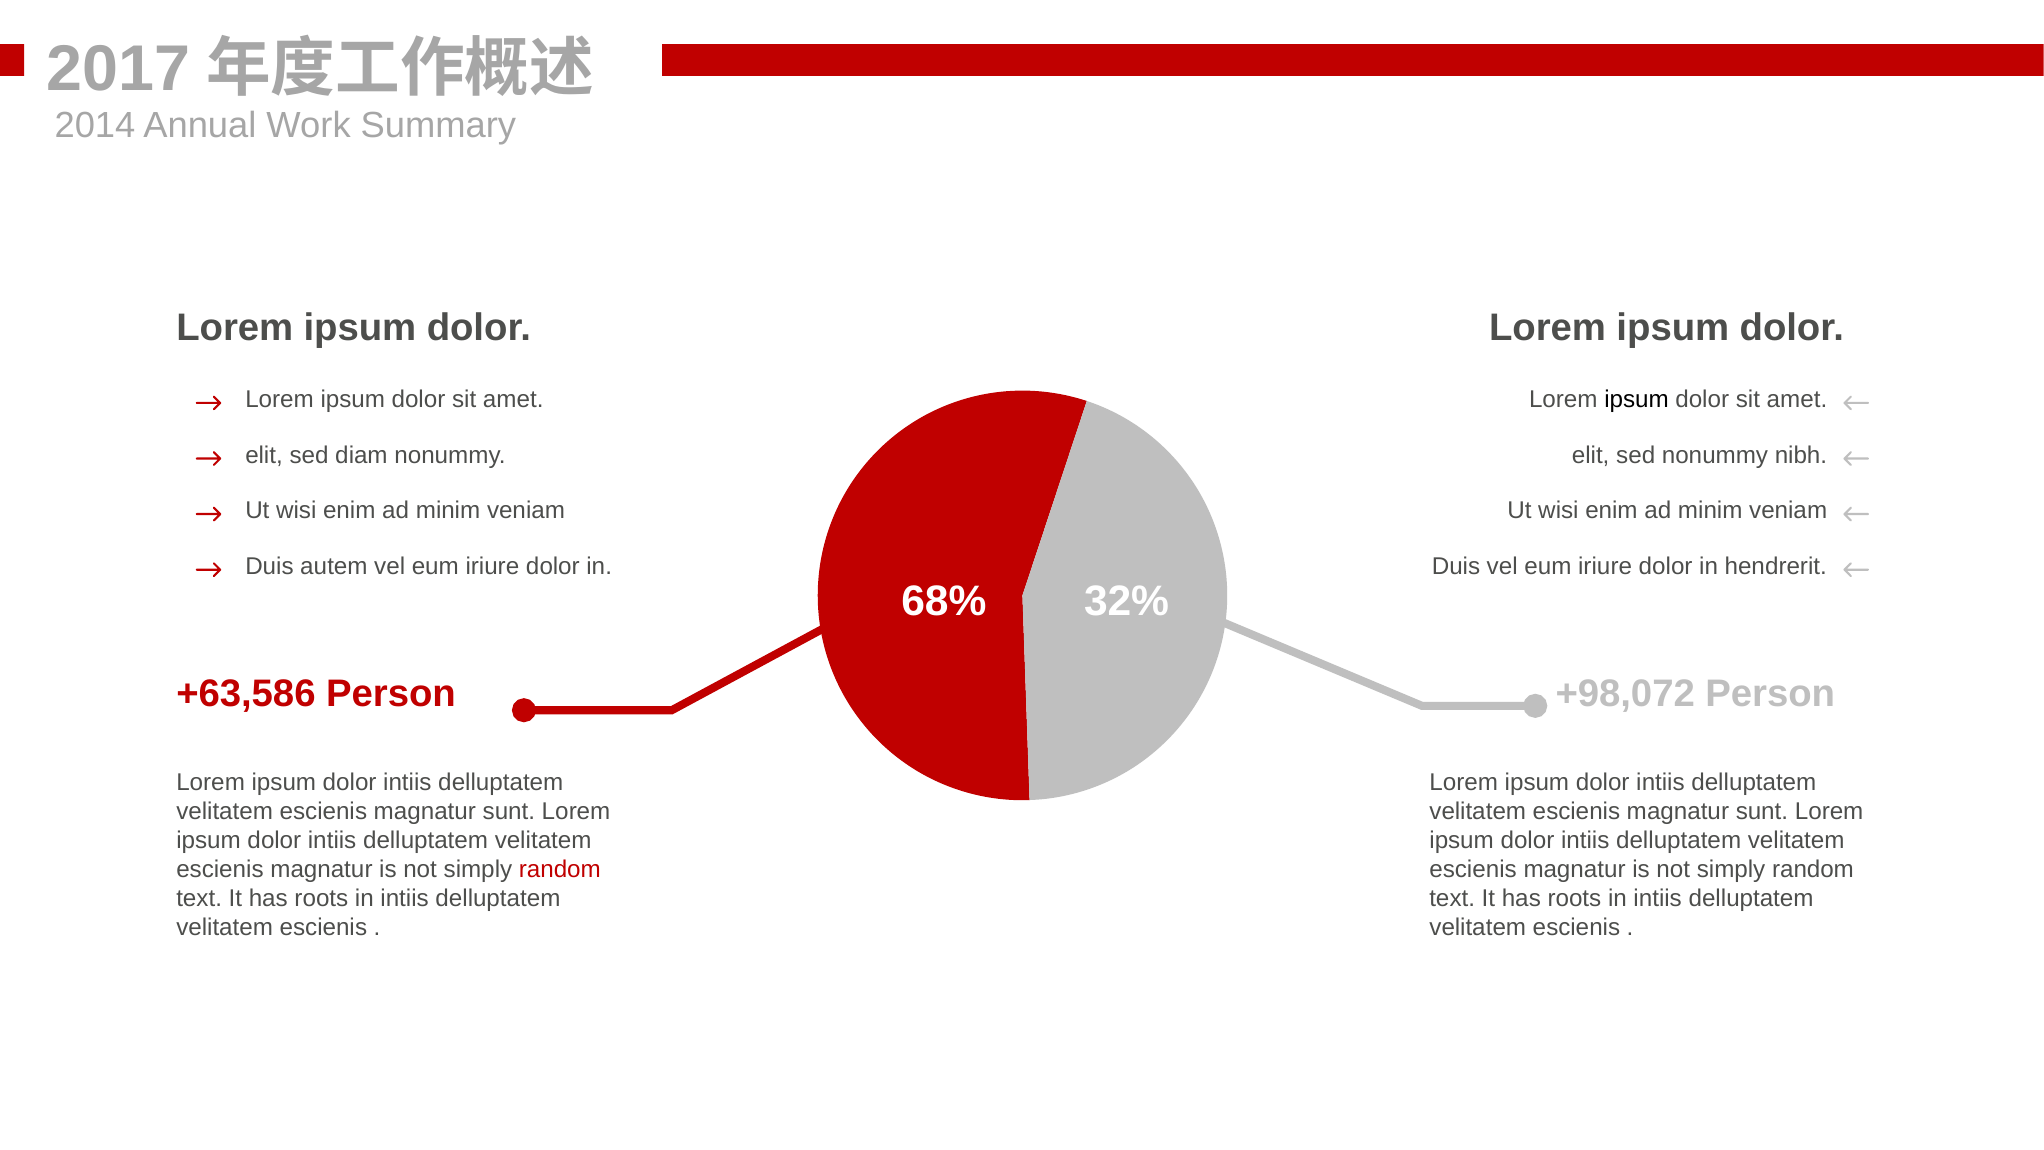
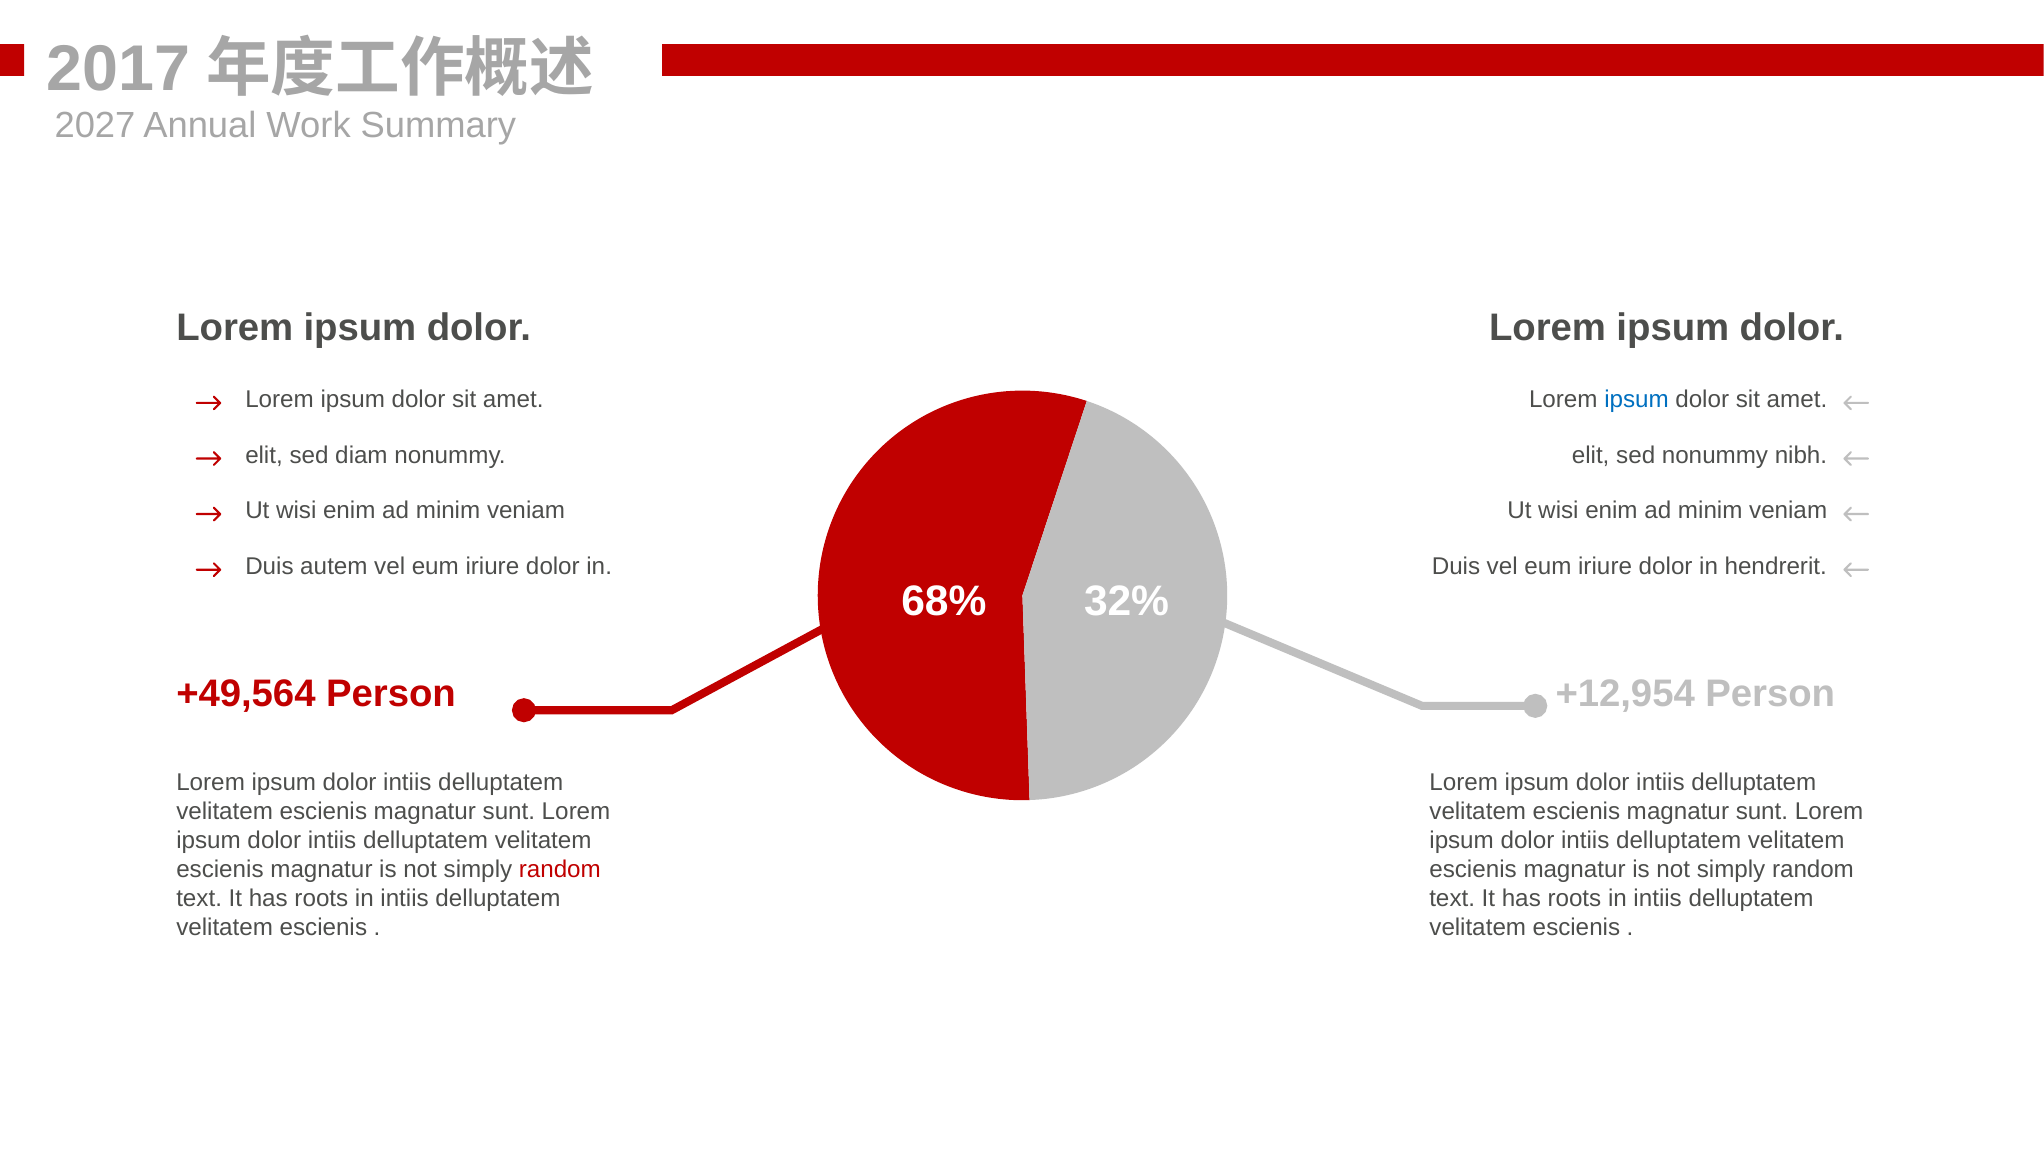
2014: 2014 -> 2027 (95, 126)
ipsum colour: black -> blue (1636, 399)
+63,586: +63,586 -> +49,564 (246, 694)
+98,072: +98,072 -> +12,954 (1625, 694)
